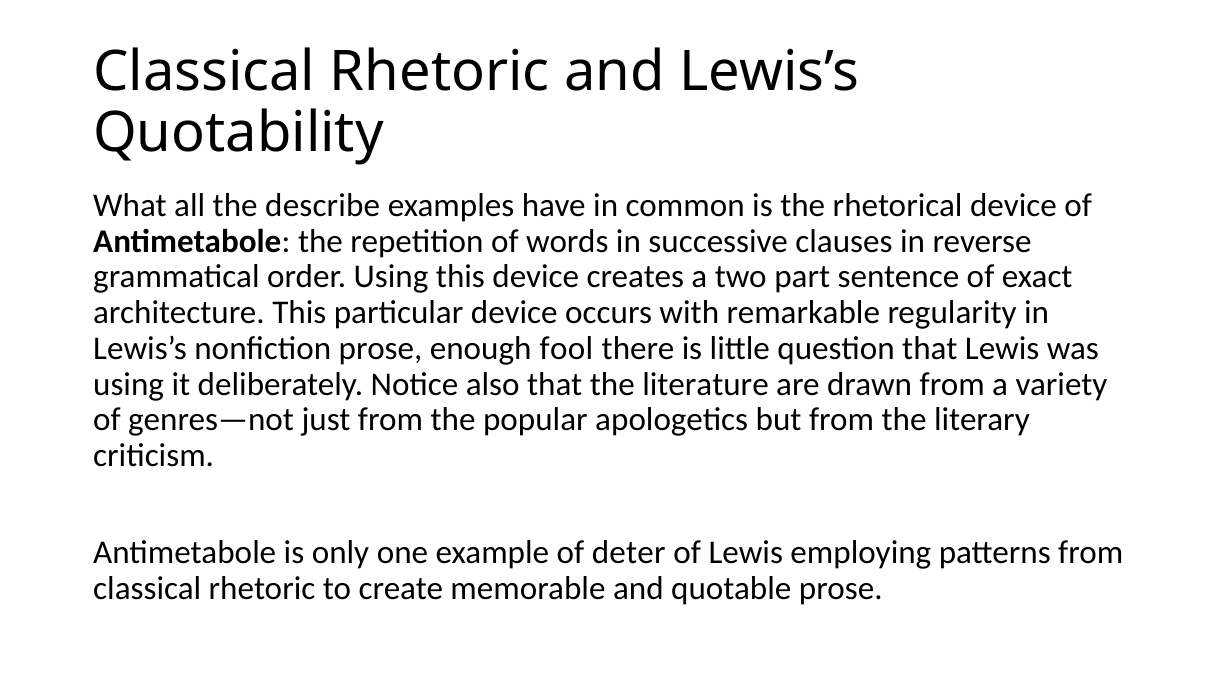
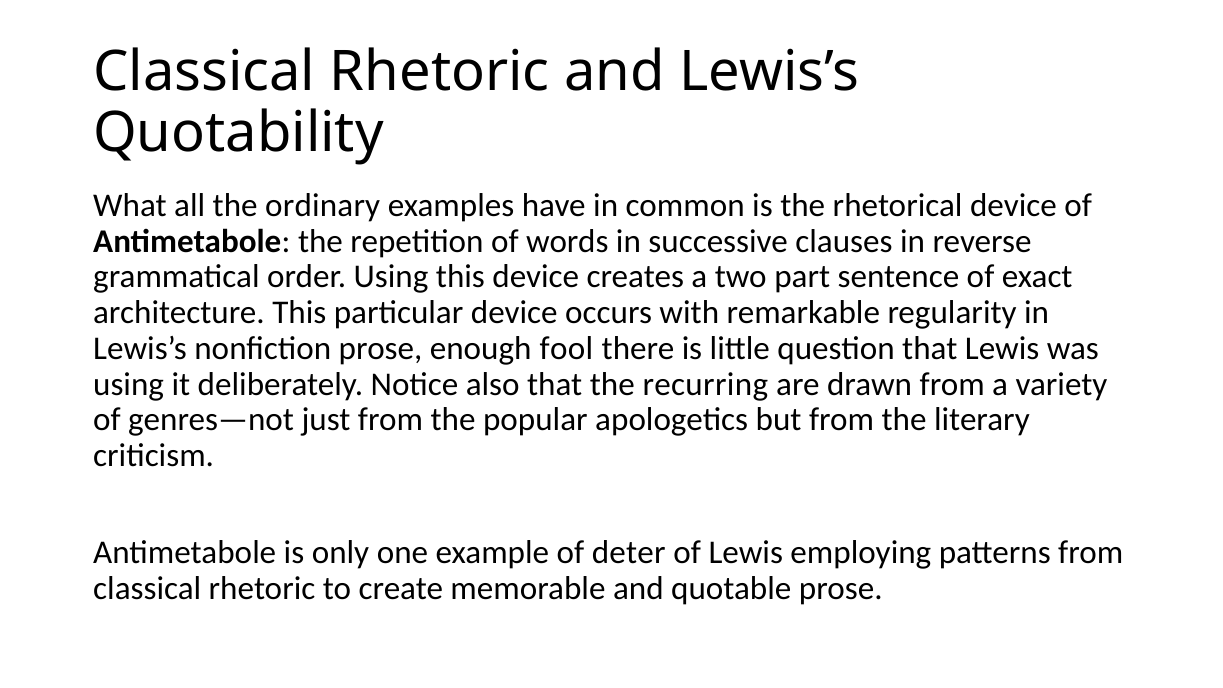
describe: describe -> ordinary (323, 205)
literature: literature -> recurring (705, 384)
